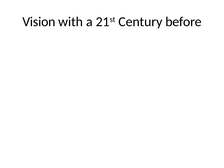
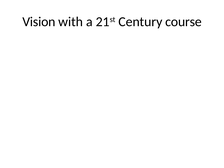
before: before -> course (183, 22)
